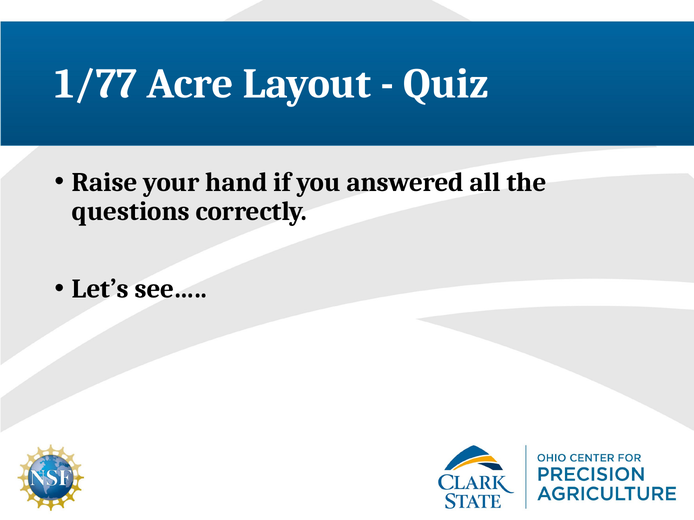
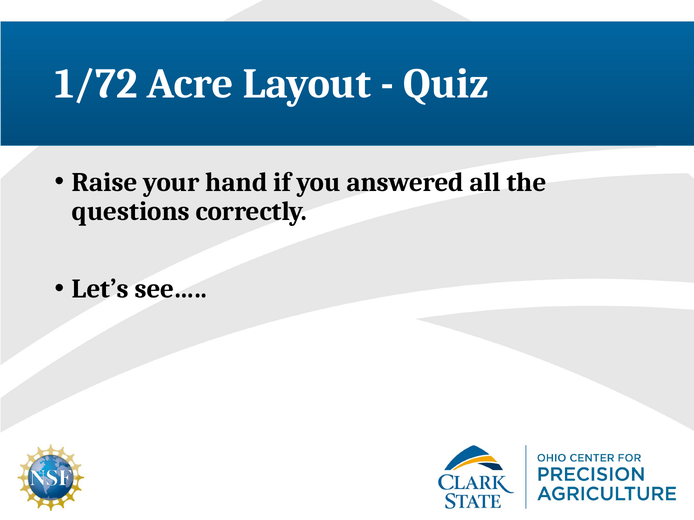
1/77: 1/77 -> 1/72 (96, 84)
